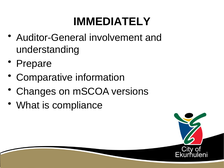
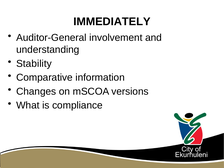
Prepare: Prepare -> Stability (34, 64)
